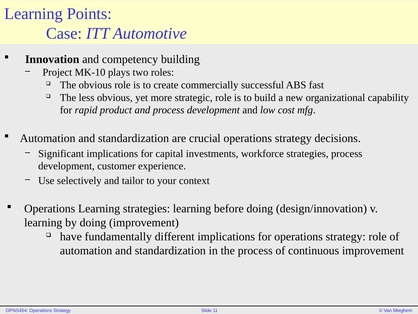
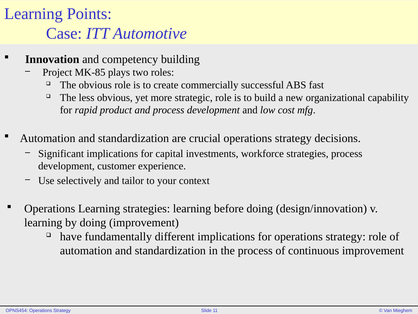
MK-10: MK-10 -> MK-85 (90, 72)
